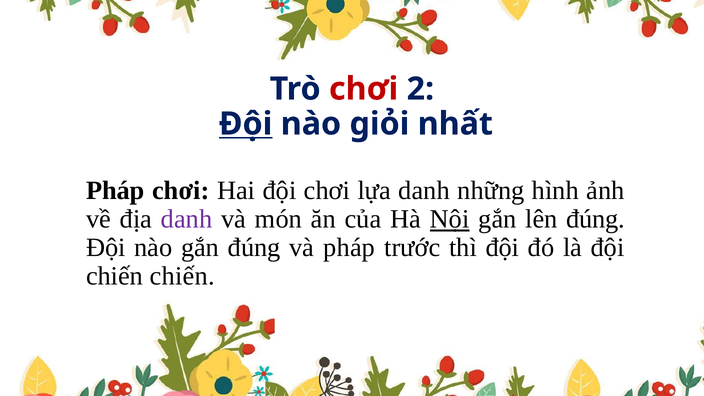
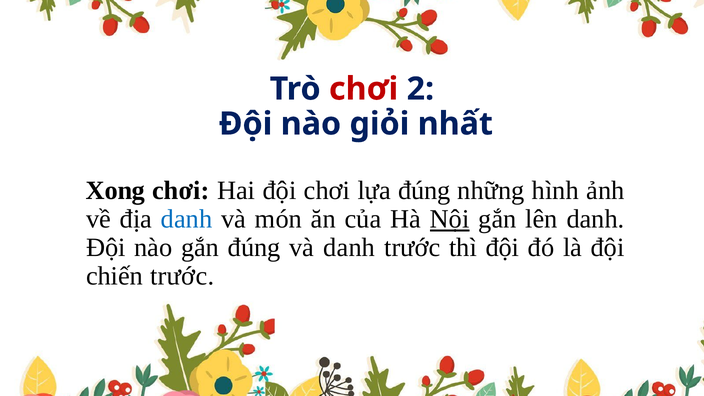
Đội underline: present -> none (246, 124)
Pháp: Pháp -> Xong (115, 191)
lựa danh: danh -> đúng (424, 191)
danh colour: purple -> blue (187, 219)
lên đúng: đúng -> danh (596, 219)
và pháp: pháp -> danh (349, 248)
chiến chiến: chiến -> trước (182, 276)
